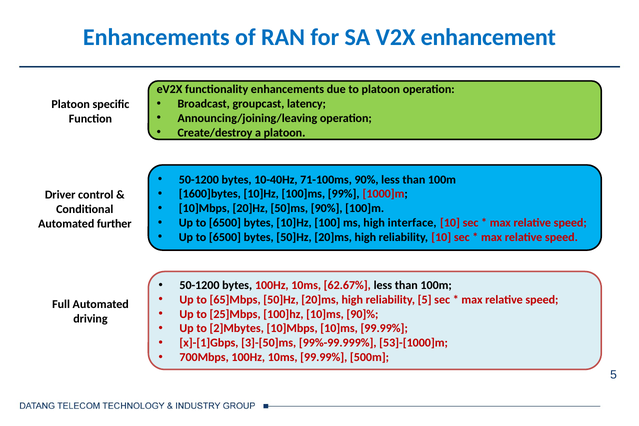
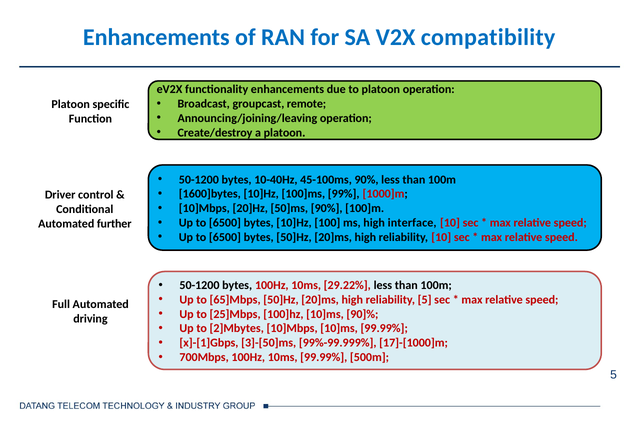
enhancement: enhancement -> compatibility (488, 38)
latency: latency -> remote (306, 104)
71-100ms: 71-100ms -> 45-100ms (326, 180)
62.67%: 62.67% -> 29.22% (347, 285)
53]-[1000]m: 53]-[1000]m -> 17]-[1000]m (414, 343)
